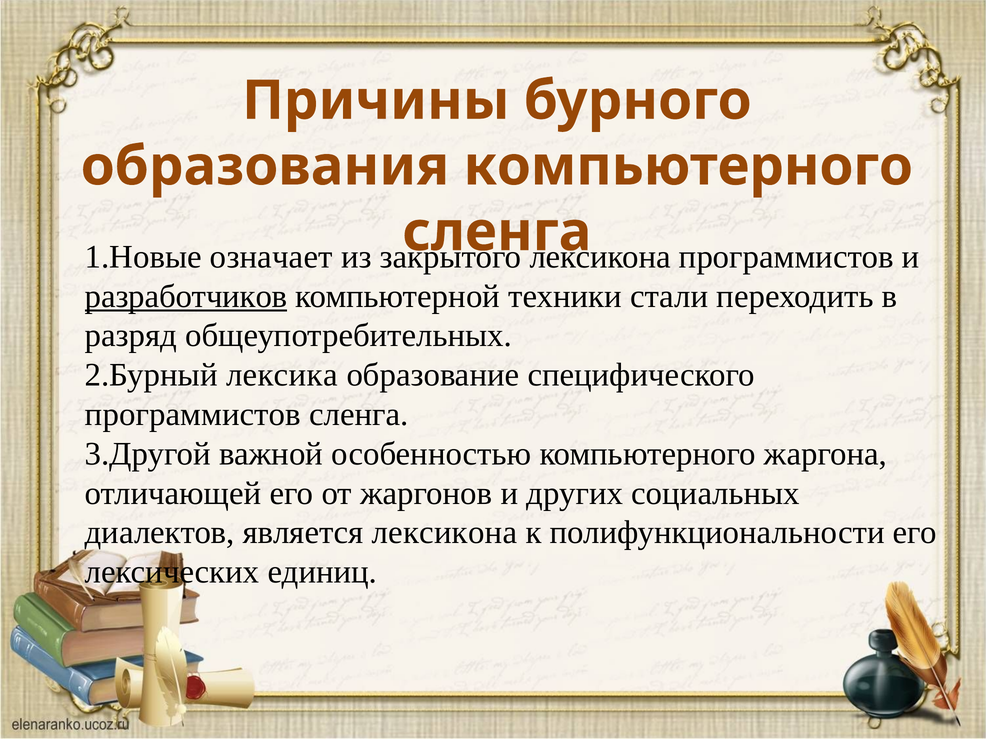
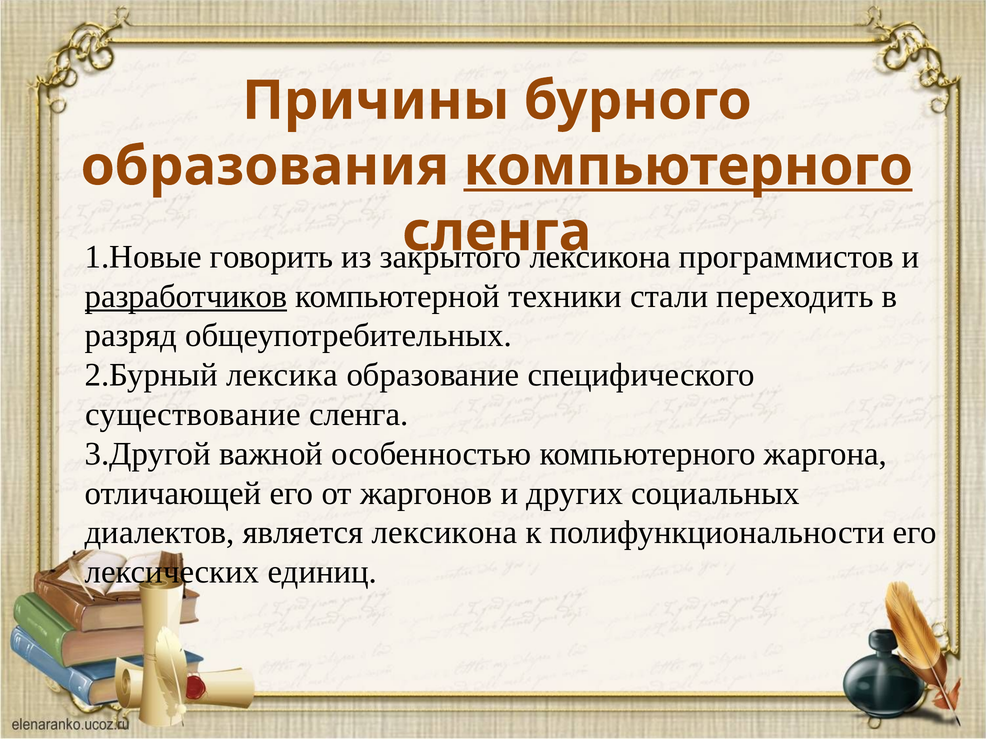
компьютерного underline: none -> present (688, 167)
означает: означает -> говорить (272, 257)
программистов: программистов -> существование (193, 415)
